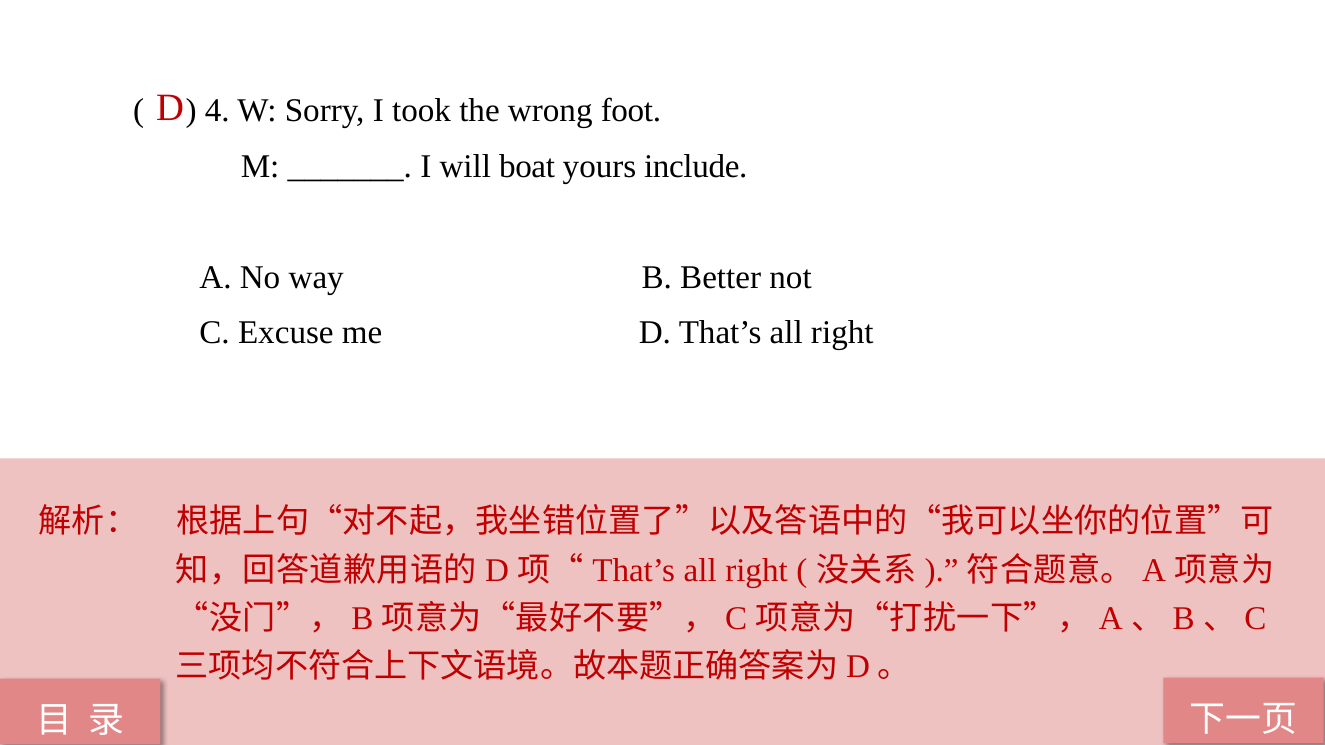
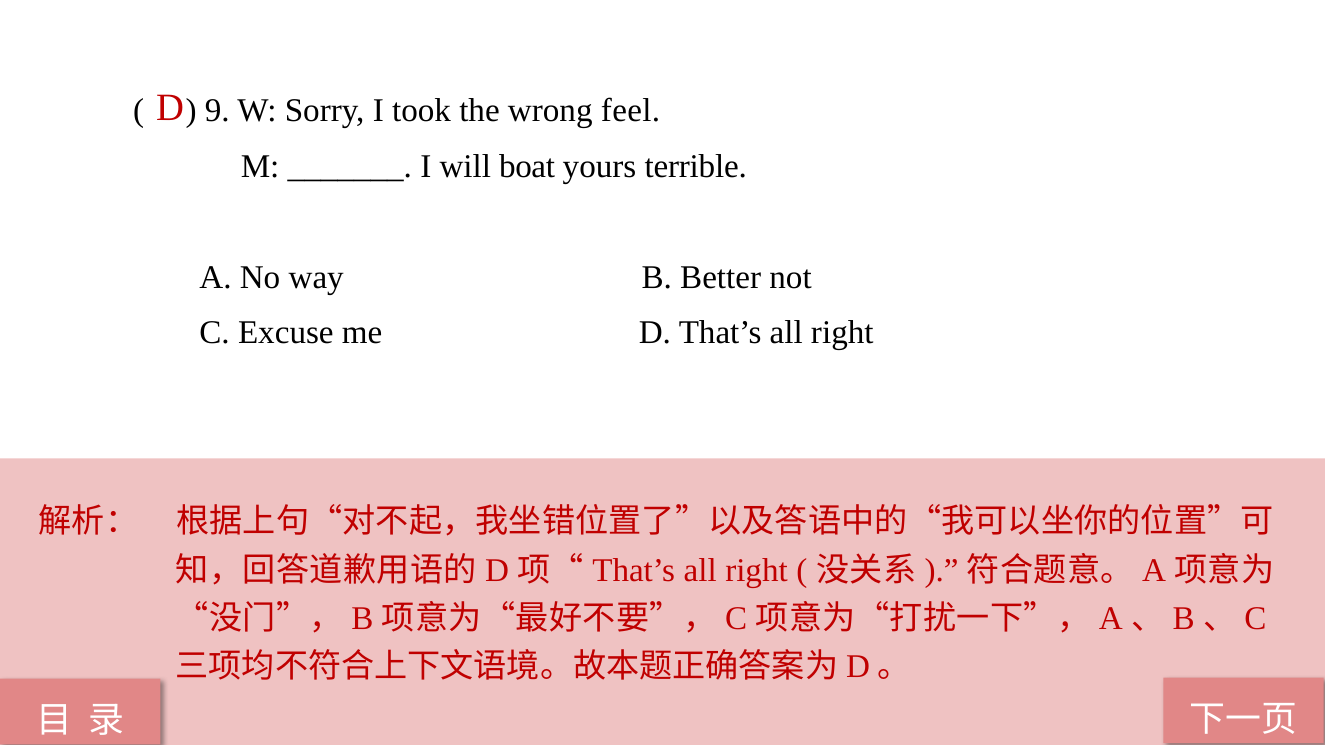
4: 4 -> 9 (217, 111)
foot: foot -> feel (631, 111)
include: include -> terrible (696, 166)
